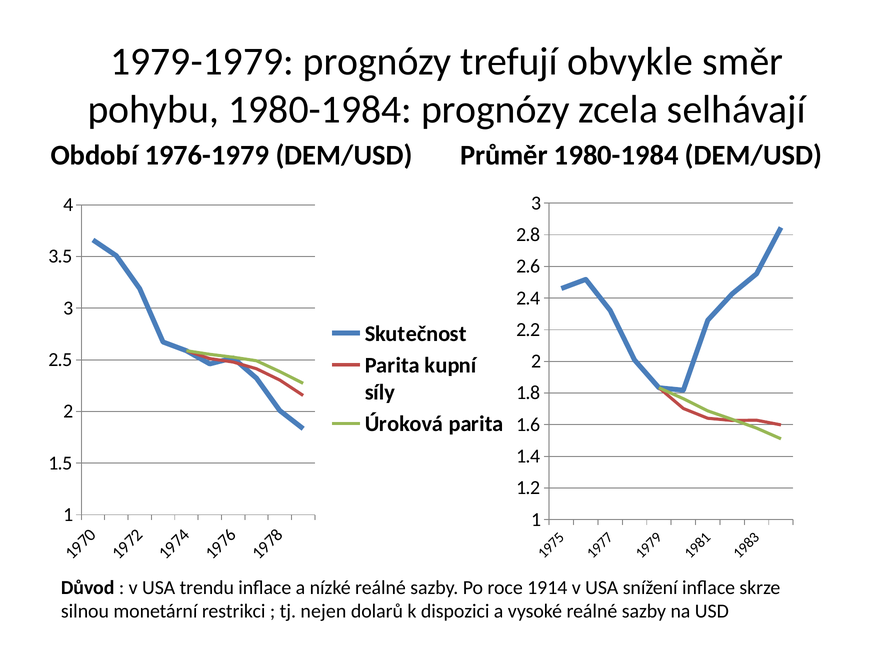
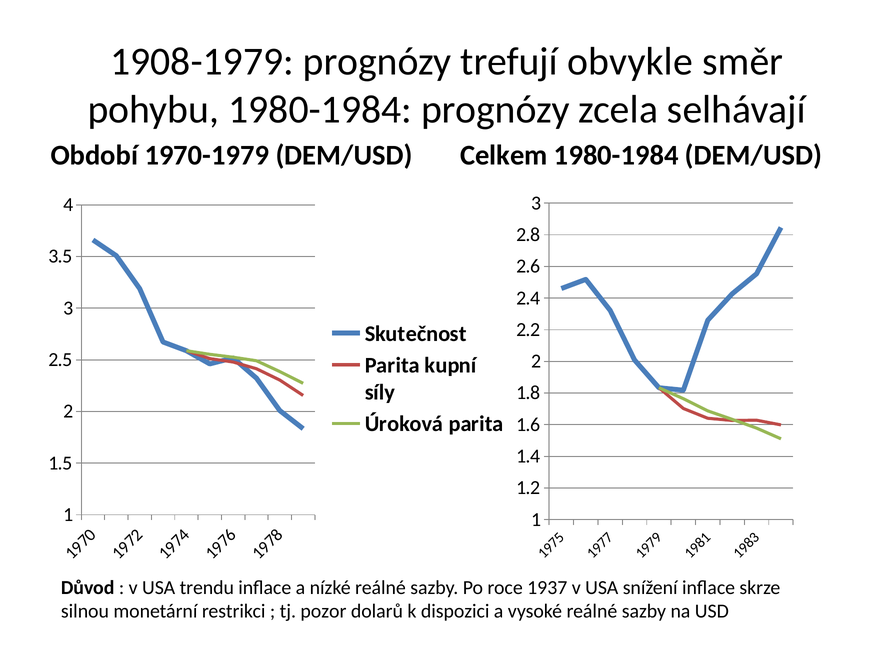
1979-1979: 1979-1979 -> 1908-1979 (202, 62)
1976-1979: 1976-1979 -> 1970-1979 (207, 155)
Průměr: Průměr -> Celkem (504, 155)
1914: 1914 -> 1937 (547, 587)
nejen: nejen -> pozor (323, 611)
